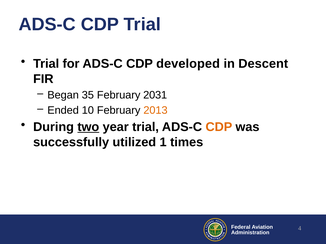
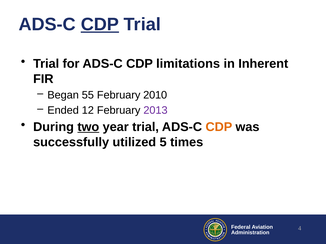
CDP underline: none -> present (100, 24)
developed: developed -> limitations (188, 64)
Descent: Descent -> Inherent (263, 64)
35: 35 -> 55 (88, 95)
2031: 2031 -> 2010 (155, 95)
10: 10 -> 12 (88, 110)
2013 colour: orange -> purple (155, 110)
1: 1 -> 5 (163, 142)
